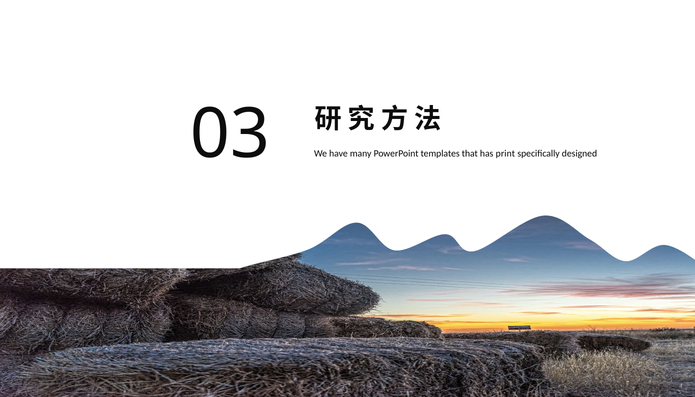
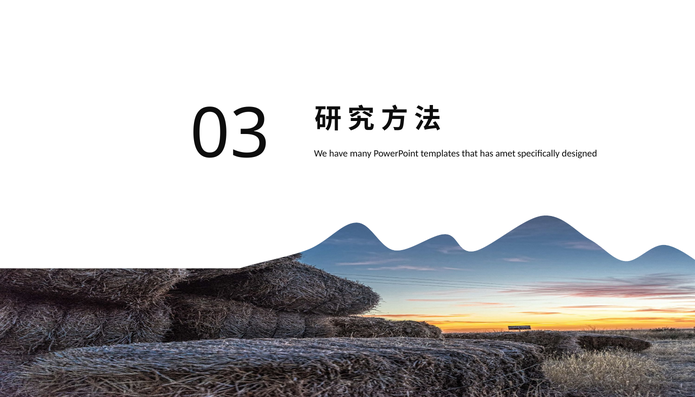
print: print -> amet (505, 153)
